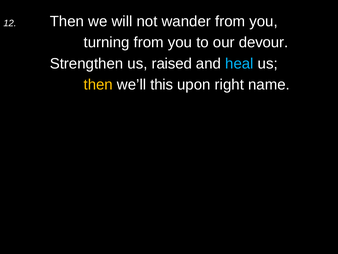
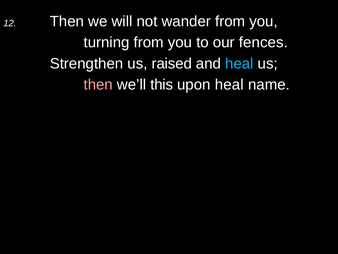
devour: devour -> fences (263, 42)
then colour: yellow -> pink (98, 84)
upon right: right -> heal (229, 84)
